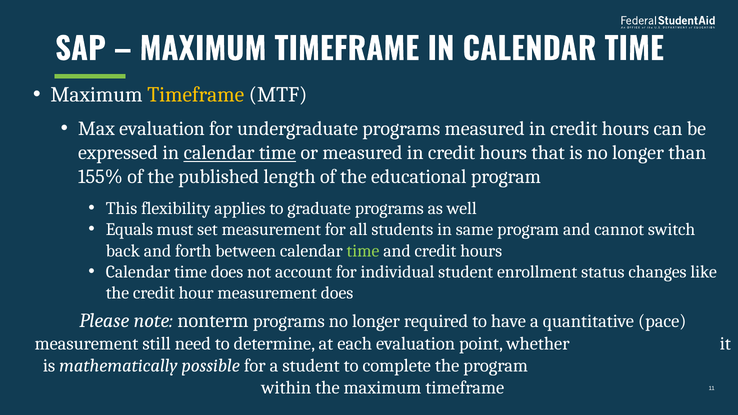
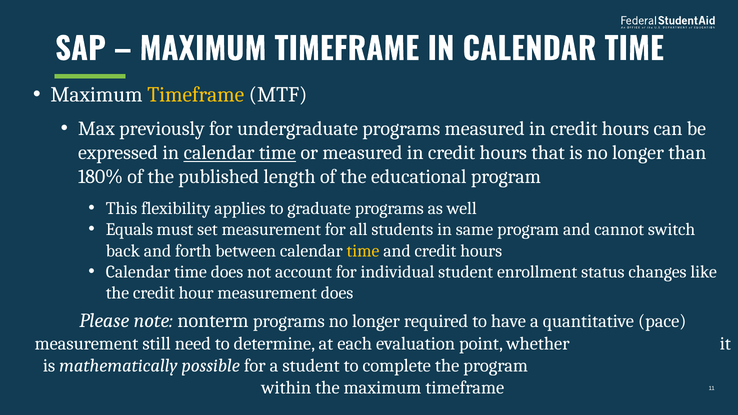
Max evaluation: evaluation -> previously (162, 129)
155%: 155% -> 180% (101, 177)
time colour: light green -> yellow (363, 251)
